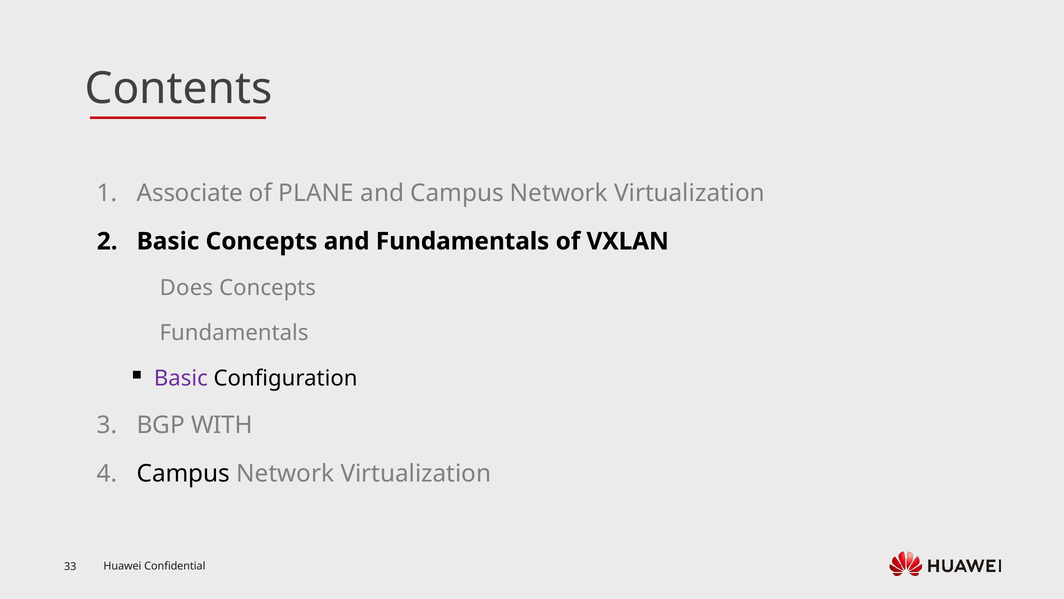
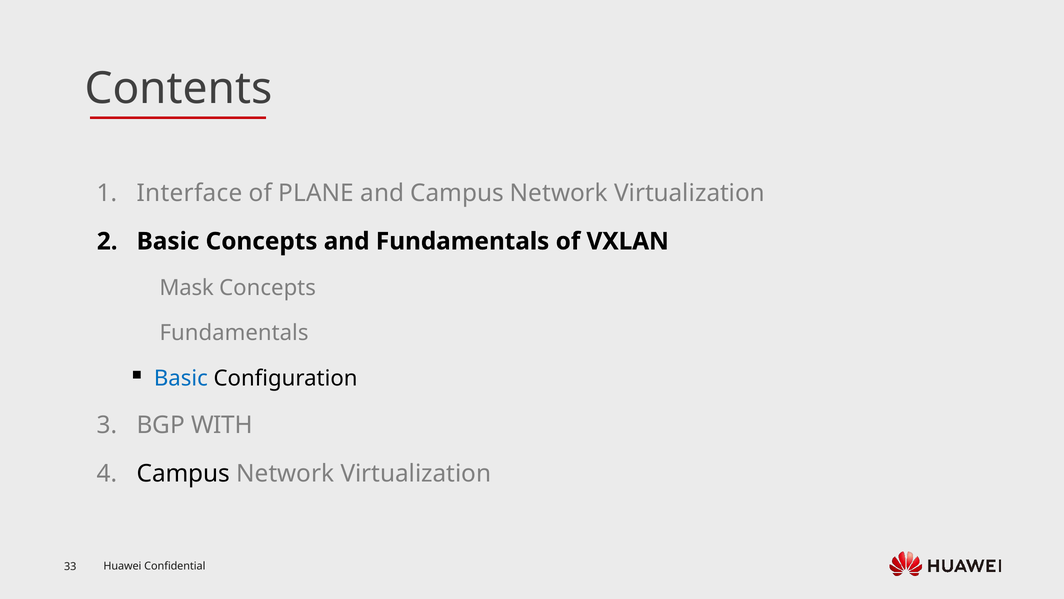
Associate: Associate -> Interface (190, 193)
Does: Does -> Mask (187, 288)
Basic colour: purple -> blue (181, 378)
